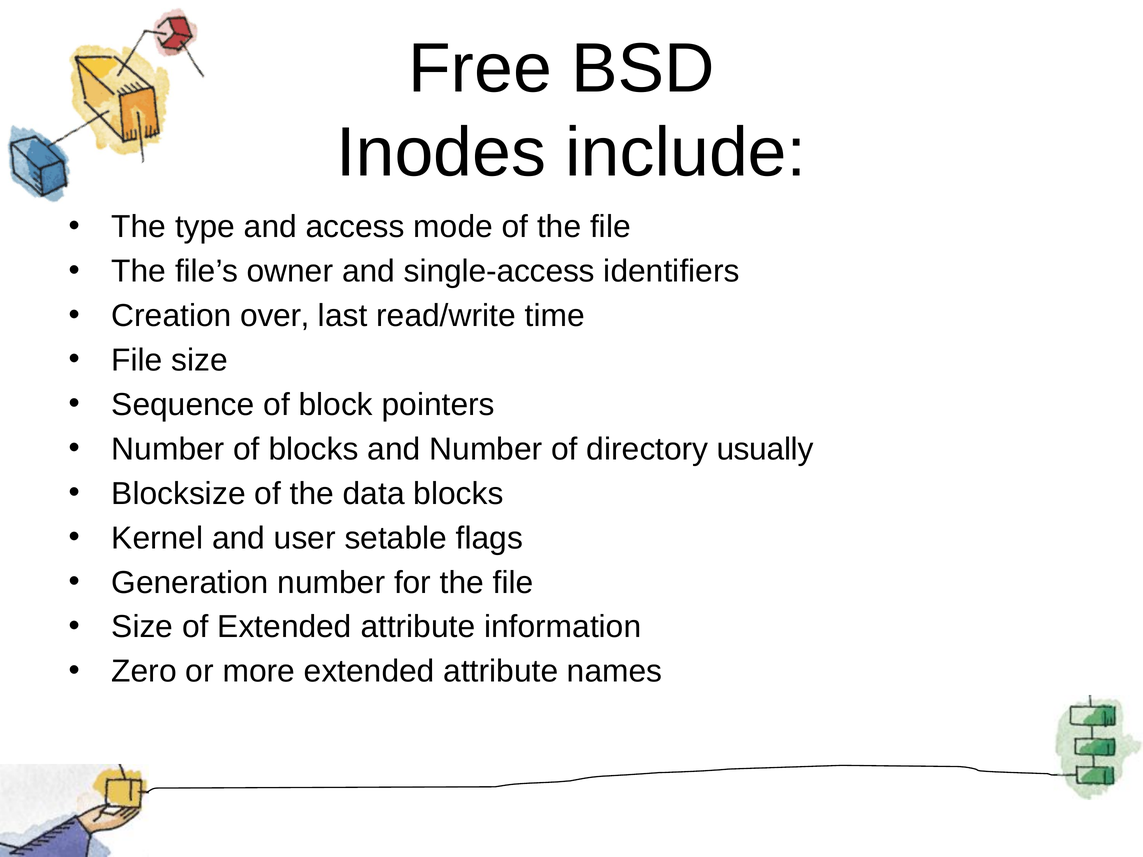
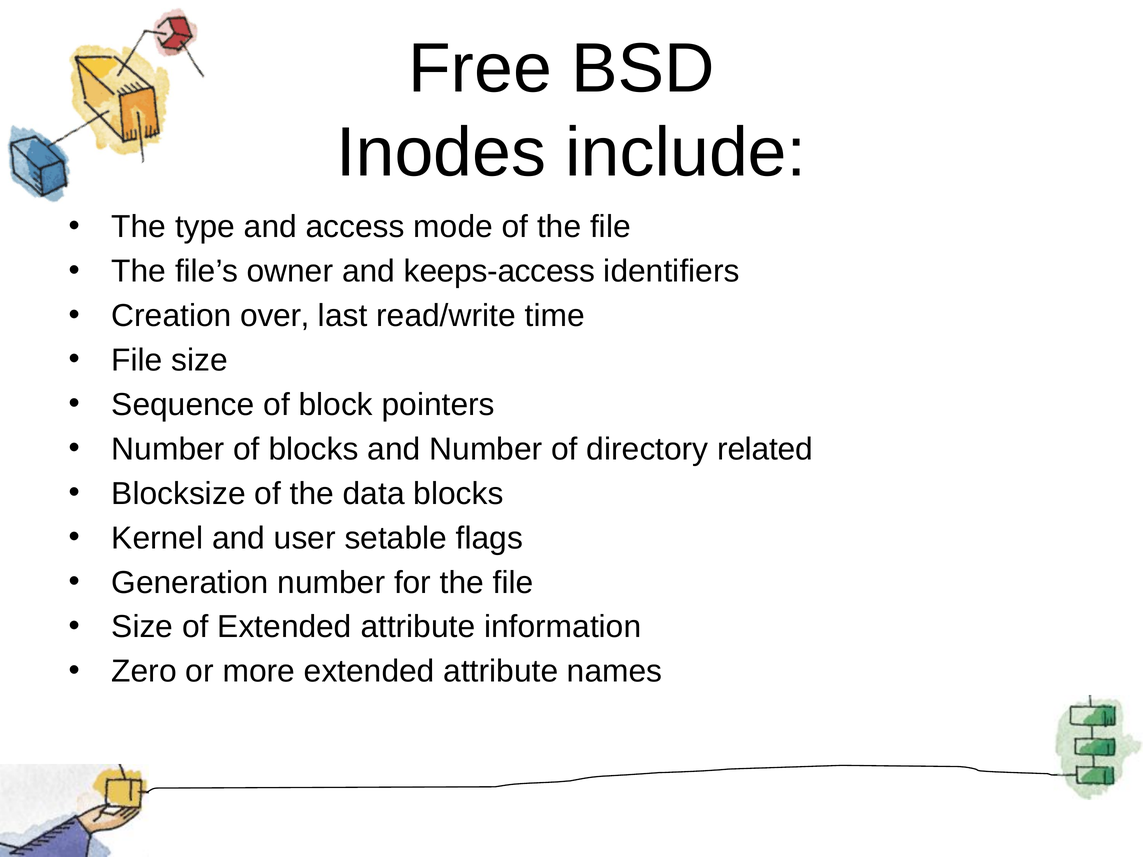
single-access: single-access -> keeps-access (499, 271)
usually: usually -> related (765, 449)
